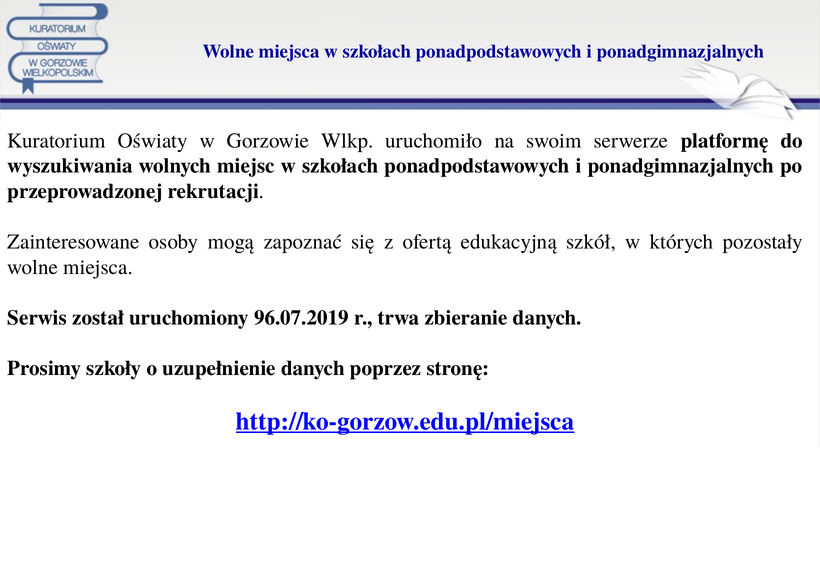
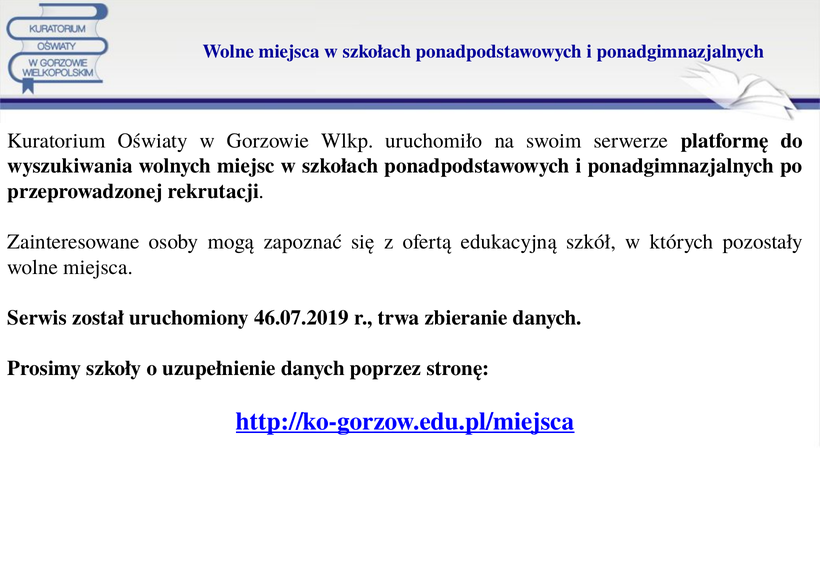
96.07.2019: 96.07.2019 -> 46.07.2019 (301, 317)
